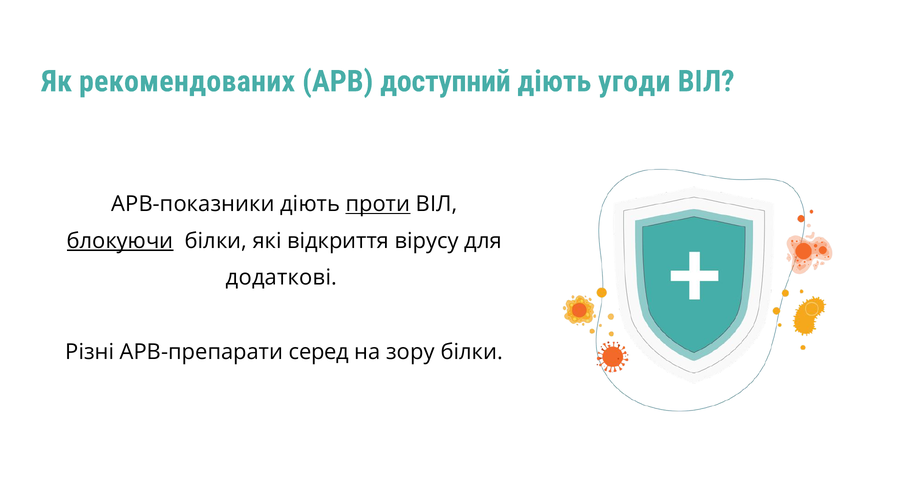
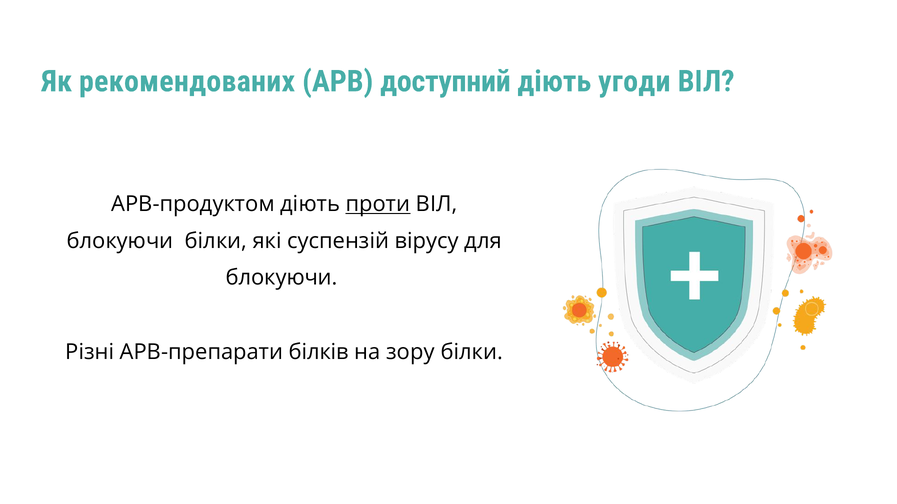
АРВ-показники: АРВ-показники -> АРВ-продуктом (193, 204)
блокуючи underline: present -> none (120, 241)
відкриття: відкриття -> суспензій (338, 241)
додаткові: додаткові -> блокуючи (282, 278)
серед: серед -> білків (319, 353)
